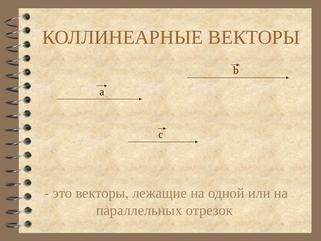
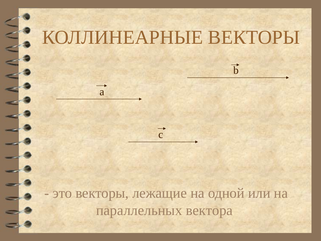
отрезок: отрезок -> вектора (209, 210)
